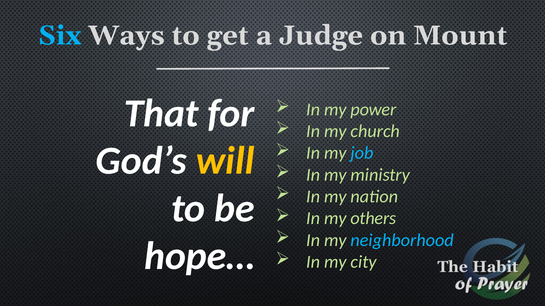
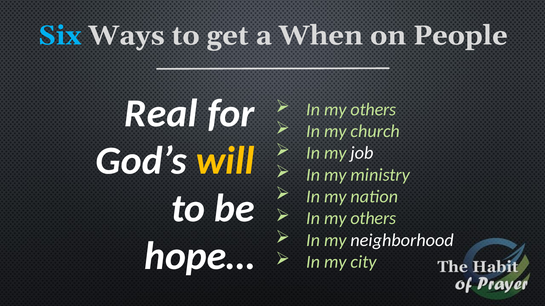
Judge: Judge -> When (321, 36)
Mount: Mount -> People (460, 36)
That: That -> Real (161, 113)
power: power -> others (373, 110)
job colour: light blue -> white (362, 153)
neighborhood colour: light blue -> white (402, 241)
